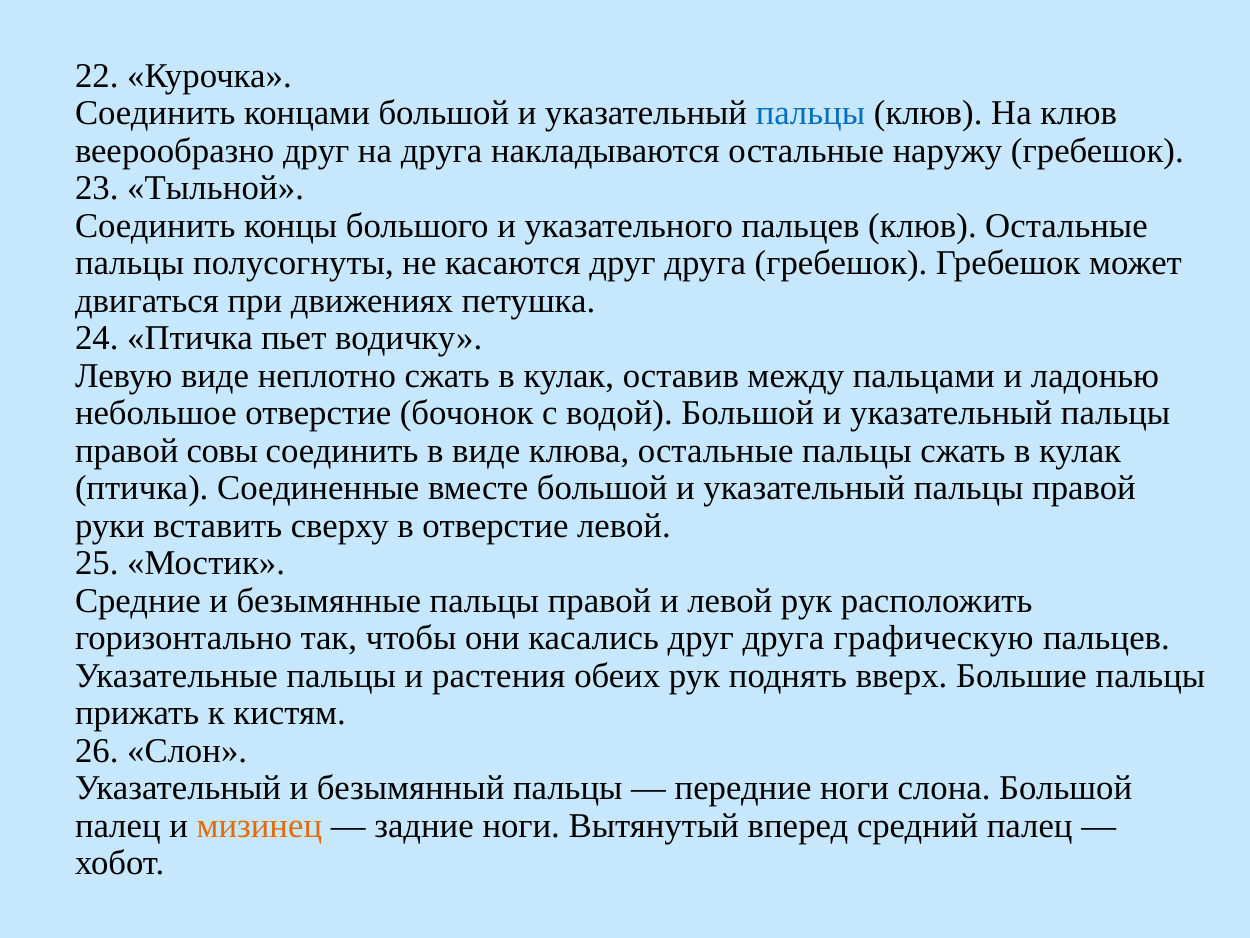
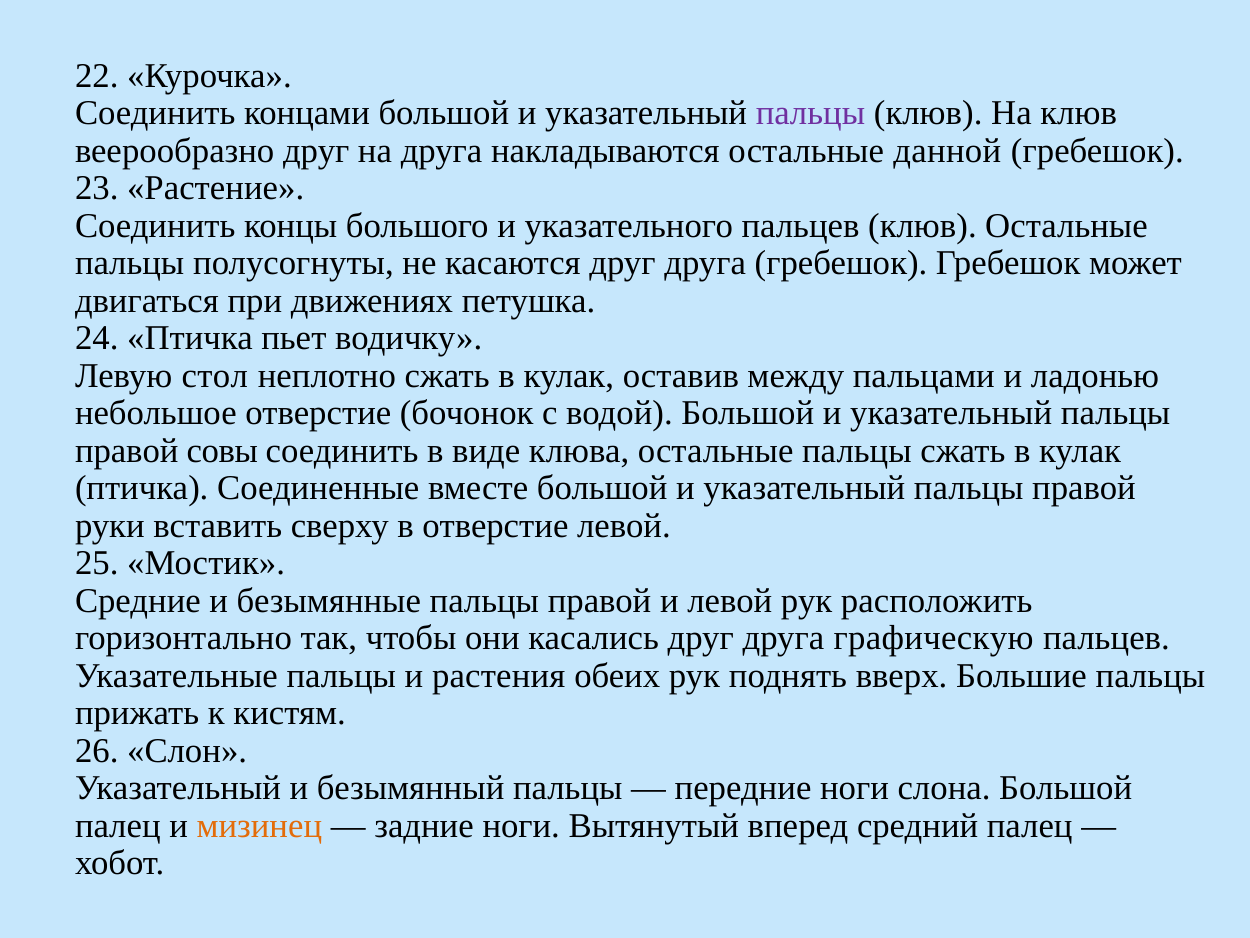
пальцы colour: blue -> purple (810, 113)
наружу: наружу -> данной (947, 151)
Тыльной: Тыльной -> Растение (216, 188)
Левую виде: виде -> стол (215, 376)
